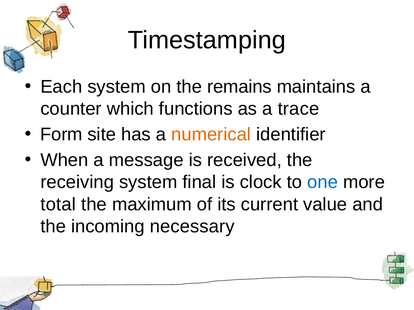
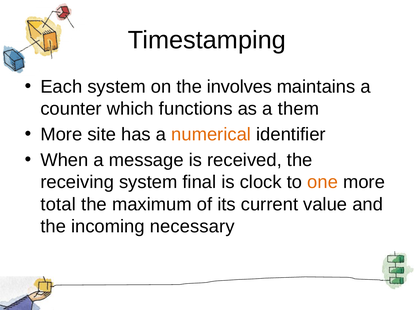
remains: remains -> involves (239, 87)
trace: trace -> them (299, 109)
Form: Form -> More (61, 135)
one colour: blue -> orange (323, 183)
